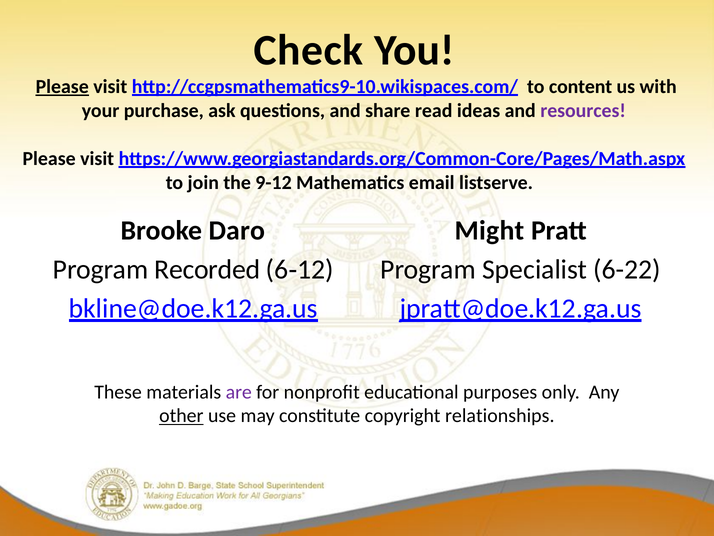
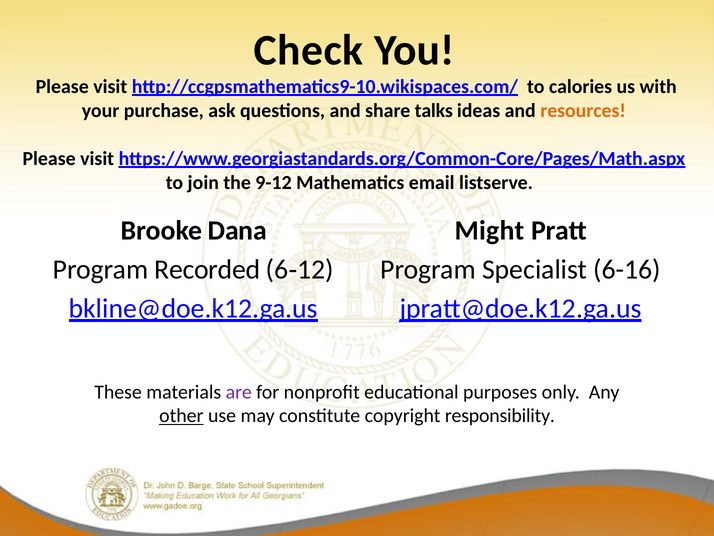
Please underline: present -> none (62, 87)
content: content -> calories (581, 87)
read: read -> talks (434, 111)
resources colour: purple -> orange (583, 111)
Daro: Daro -> Dana (237, 230)
6-22: 6-22 -> 6-16 (627, 269)
relationships: relationships -> responsibility (500, 415)
